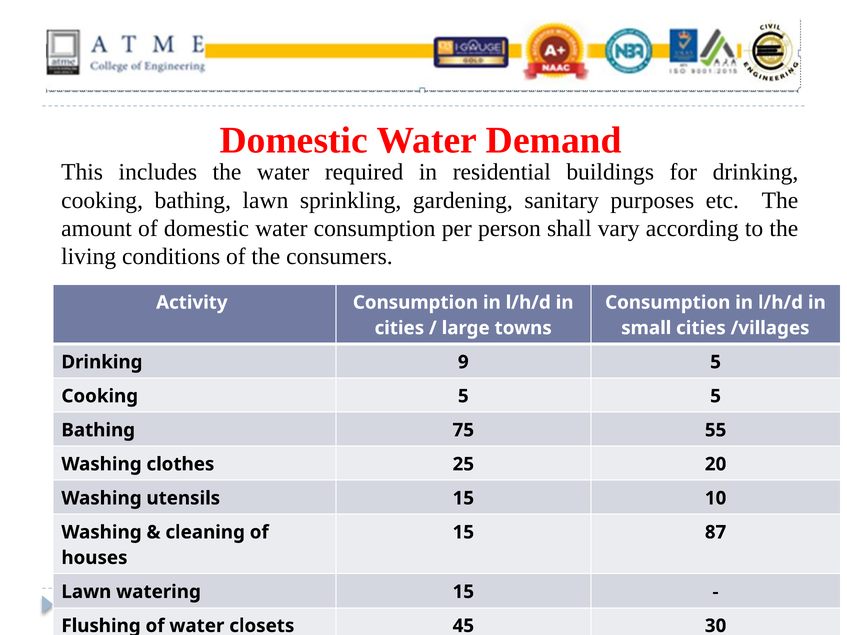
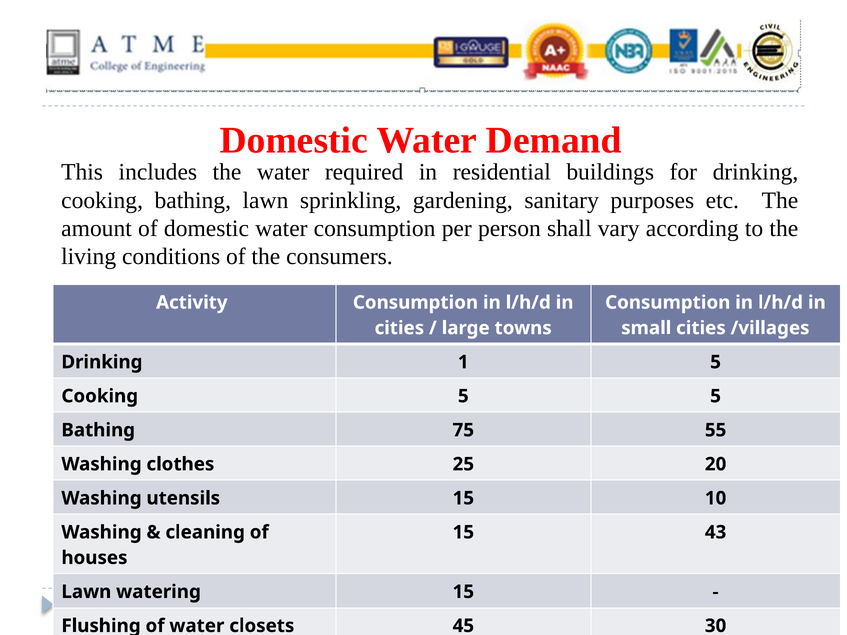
9: 9 -> 1 (463, 362)
87: 87 -> 43 (716, 532)
